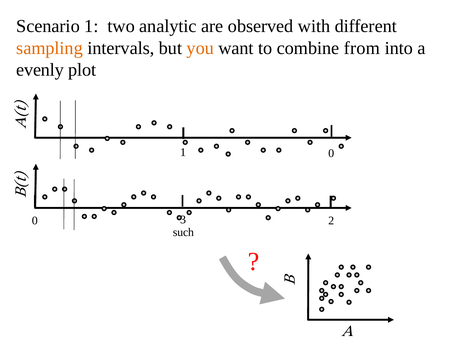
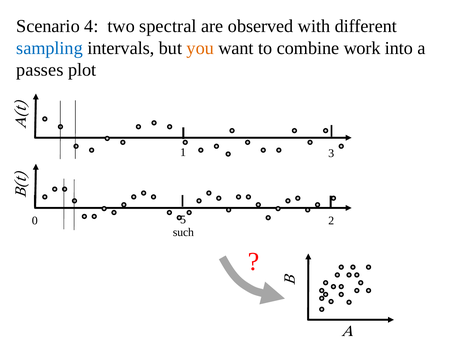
Scenario 1: 1 -> 4 (91, 26)
analytic: analytic -> spectral (168, 26)
sampling colour: orange -> blue (50, 48)
from: from -> work (362, 48)
evenly: evenly -> passes (40, 70)
1 0: 0 -> 3 (331, 153)
3: 3 -> 5 (183, 220)
